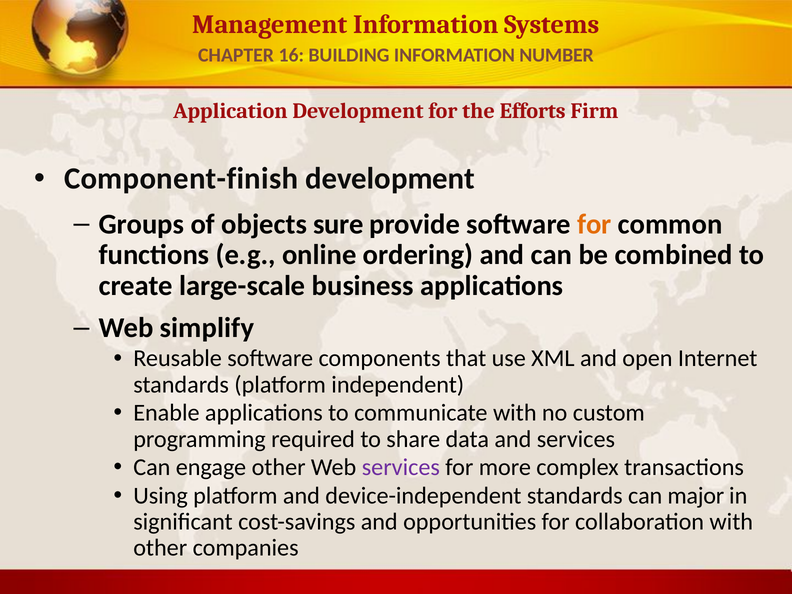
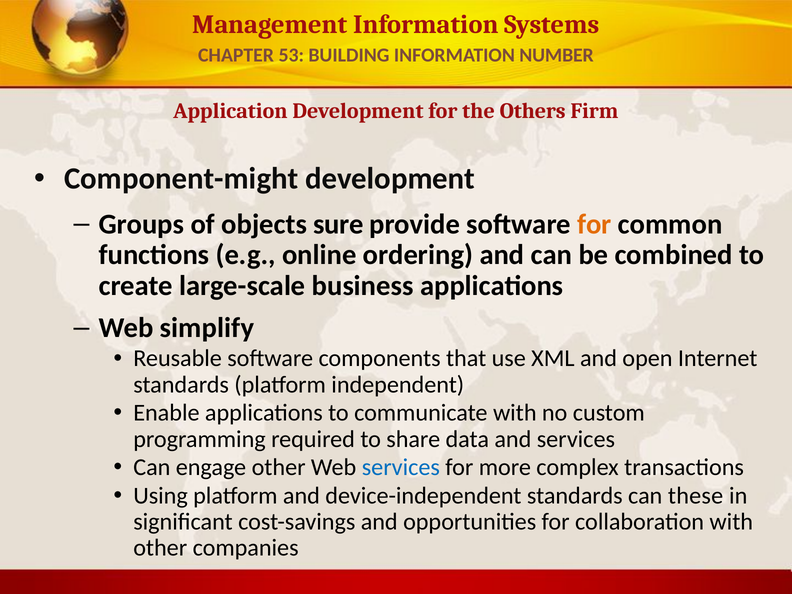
16: 16 -> 53 (291, 55)
Efforts: Efforts -> Others (533, 111)
Component-finish: Component-finish -> Component-might (181, 179)
services colour: purple -> blue (401, 467)
major: major -> these (696, 496)
